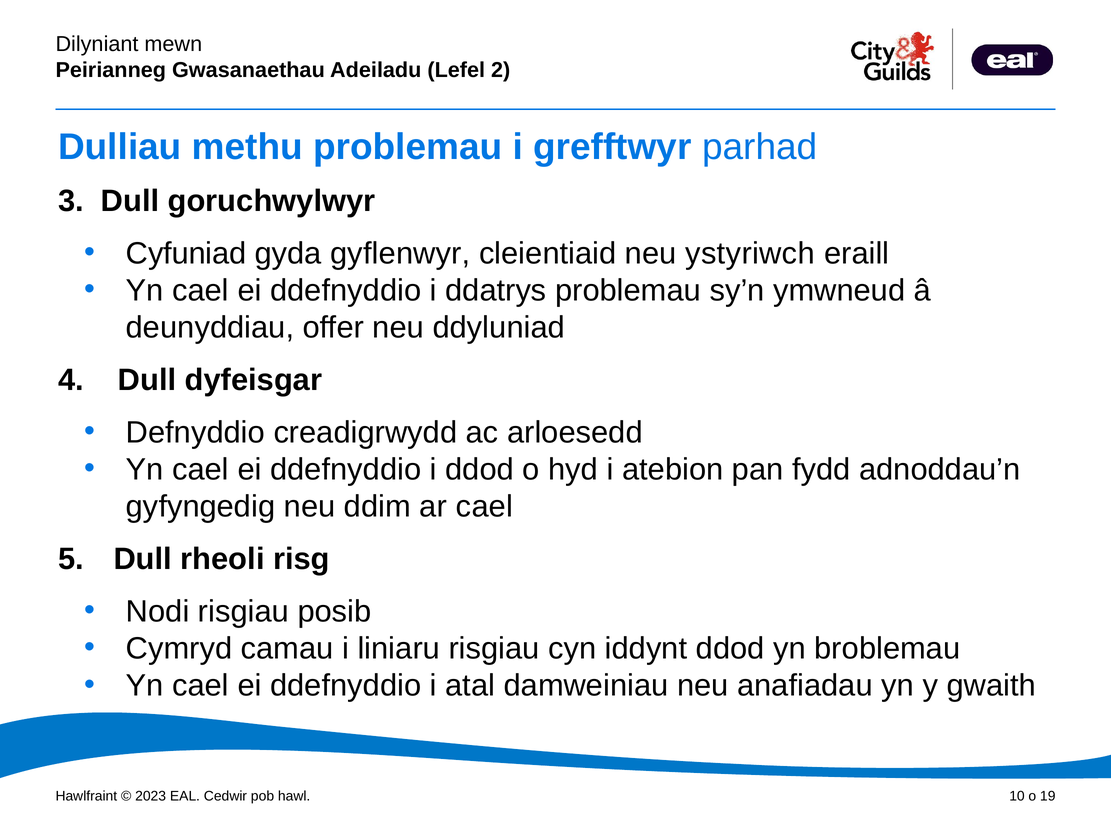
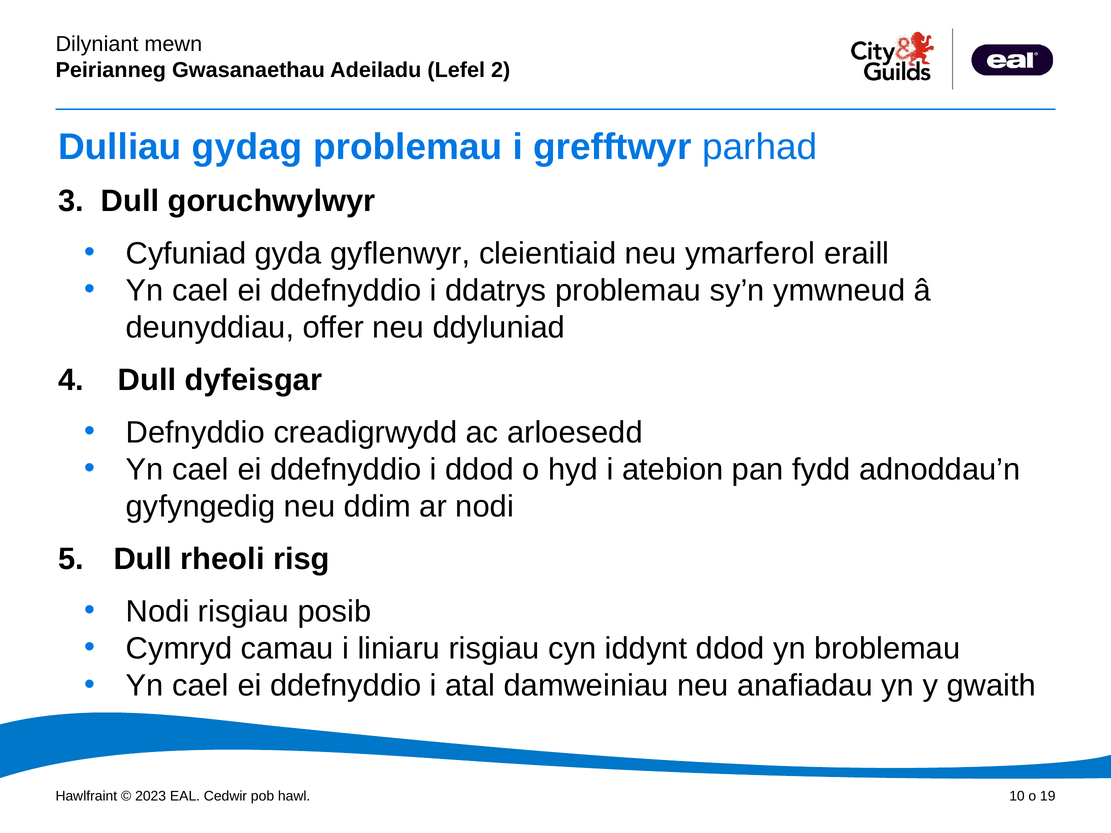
methu: methu -> gydag (247, 147)
ystyriwch: ystyriwch -> ymarferol (750, 254)
ar cael: cael -> nodi (485, 507)
